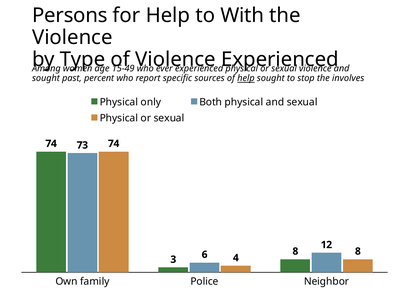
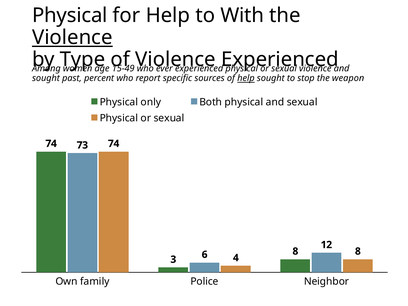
Persons: Persons -> Physical (70, 15)
Violence underline: none -> present (72, 38)
involves: involves -> weapon (348, 78)
